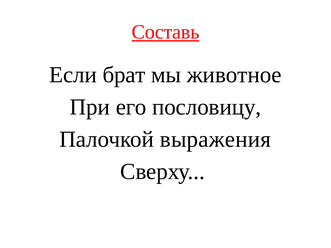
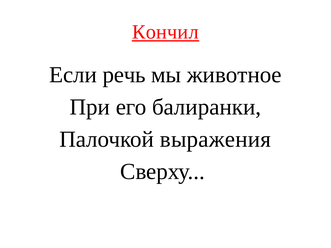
Составь: Составь -> Кончил (165, 32)
брат: брат -> речь (124, 75)
пословицу: пословицу -> балиранки (207, 107)
